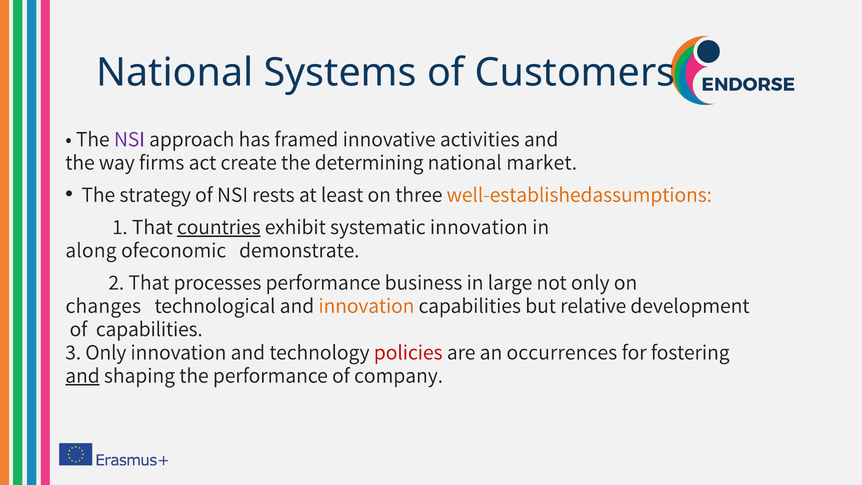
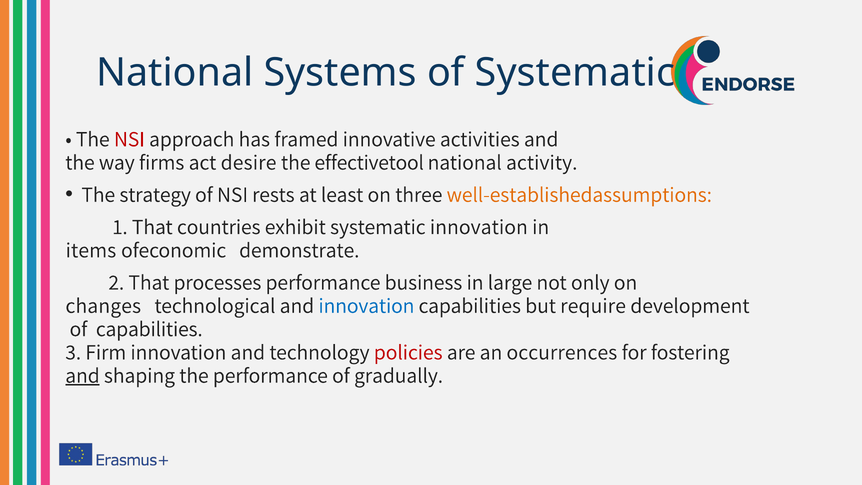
of Customers: Customers -> Systematic (575, 73)
NSI colour: purple -> red (129, 139)
create: create -> desire (249, 162)
determining: determining -> effectivetool (369, 162)
market: market -> activity (542, 162)
countries underline: present -> none (219, 227)
along: along -> items (91, 250)
innovation colour: orange -> blue (366, 306)
relative: relative -> require (593, 306)
3 Only: Only -> Firm (106, 352)
company: company -> gradually (399, 375)
